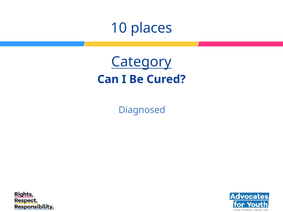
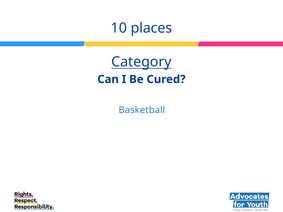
Diagnosed: Diagnosed -> Basketball (142, 110)
